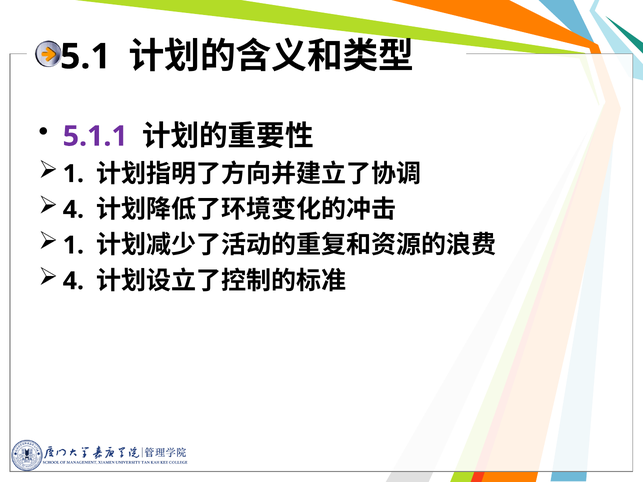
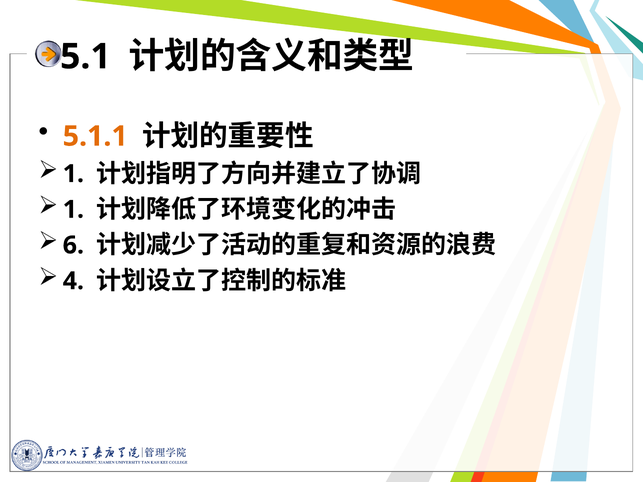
5.1.1 colour: purple -> orange (95, 136)
4: 4 -> 1 (73, 210)
1: 1 -> 6 (73, 245)
